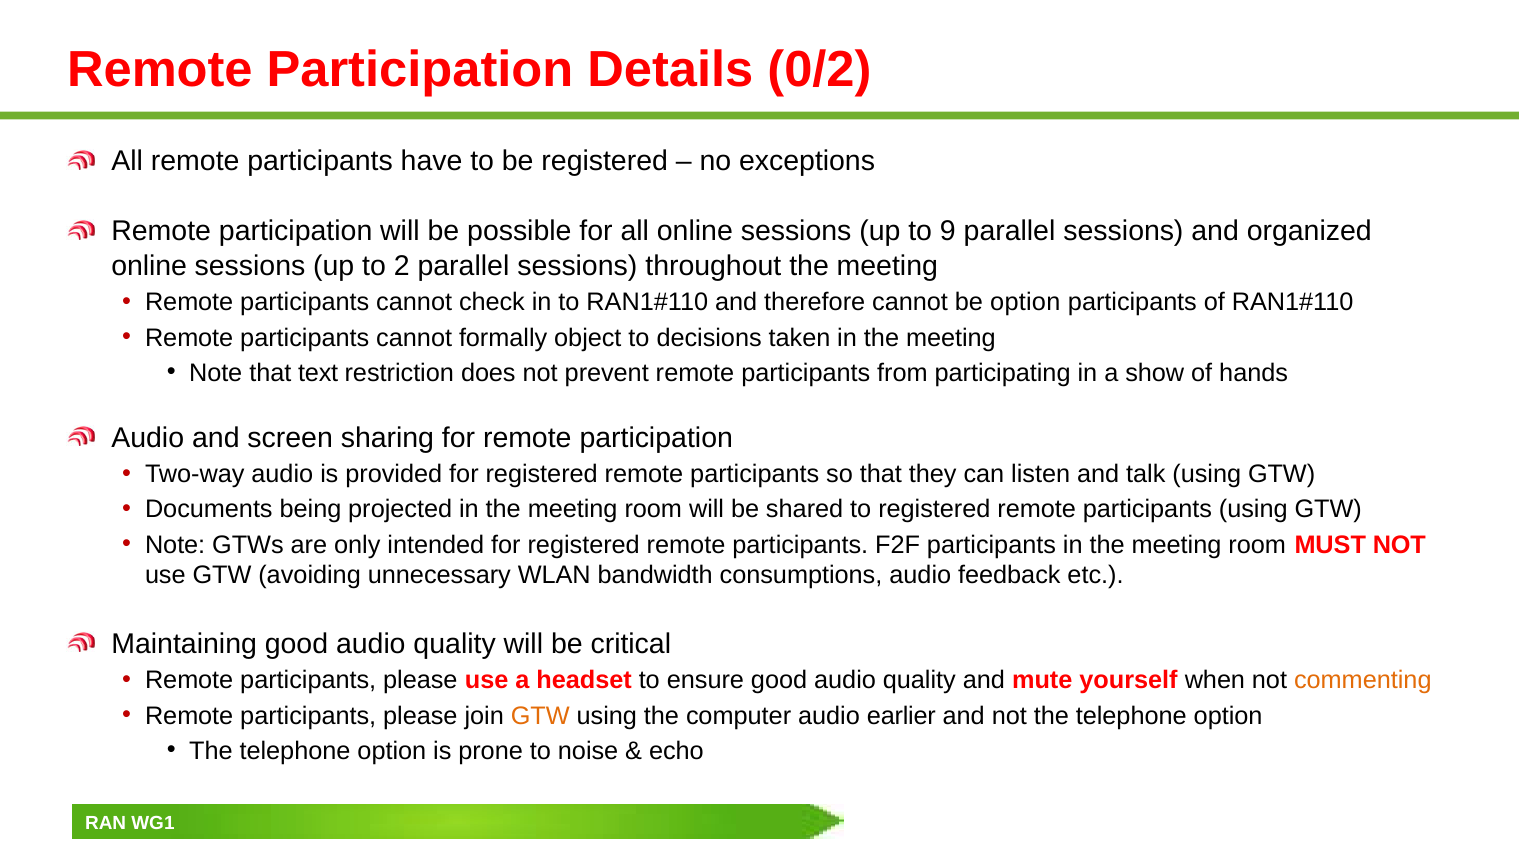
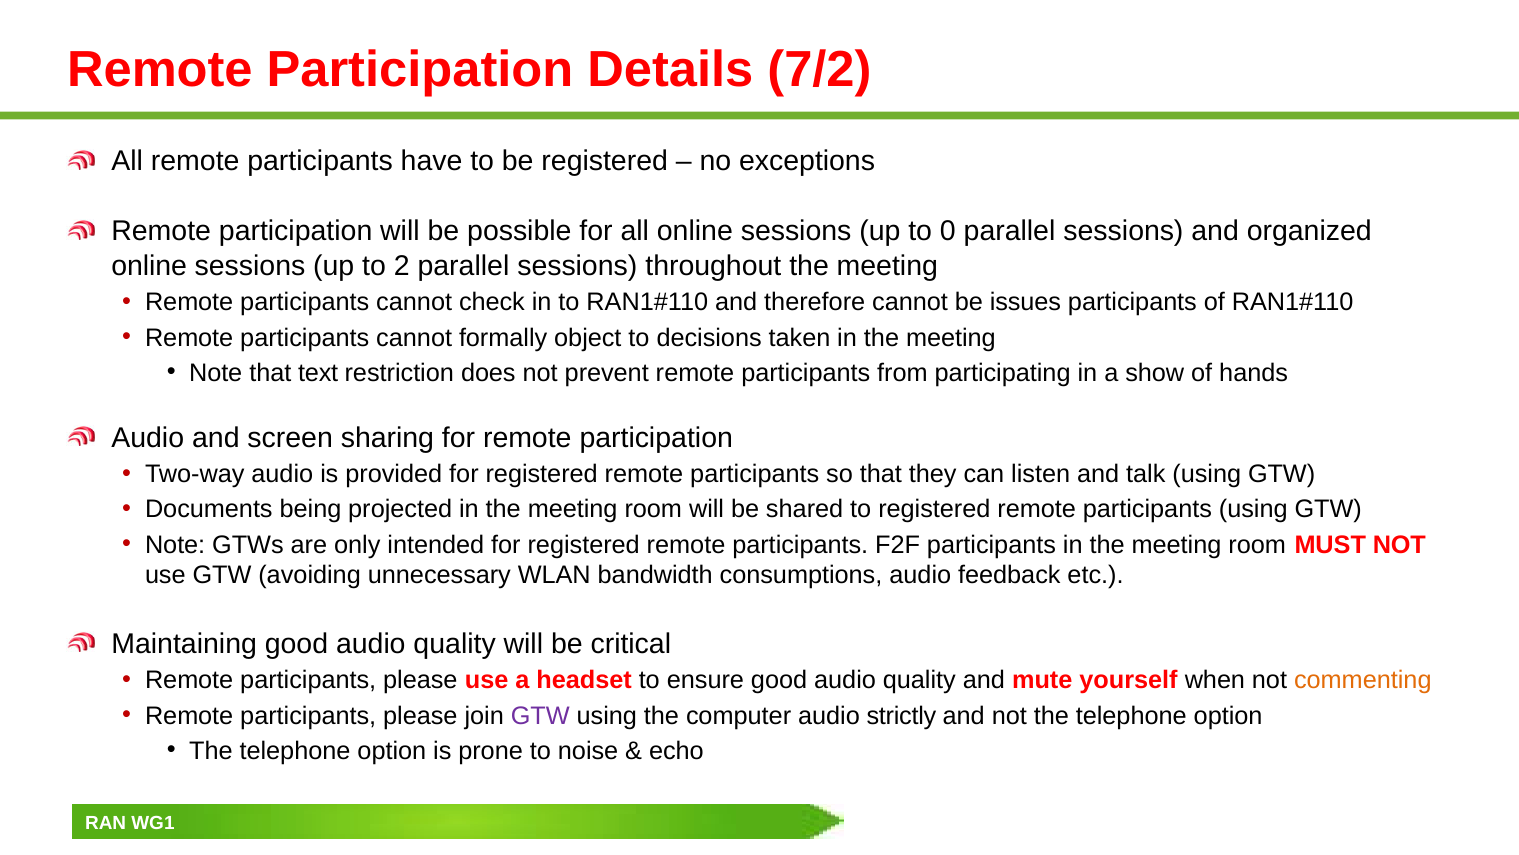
0/2: 0/2 -> 7/2 (819, 70)
9: 9 -> 0 (948, 231)
be option: option -> issues (1025, 302)
GTW colour: orange -> purple (540, 715)
earlier: earlier -> strictly (901, 715)
